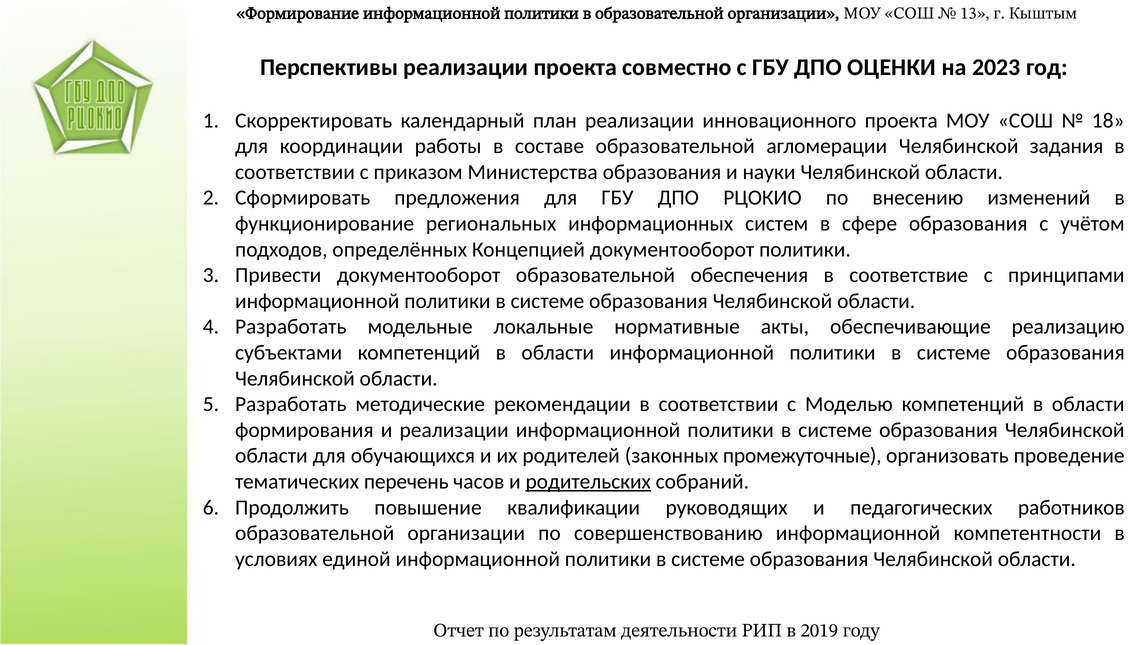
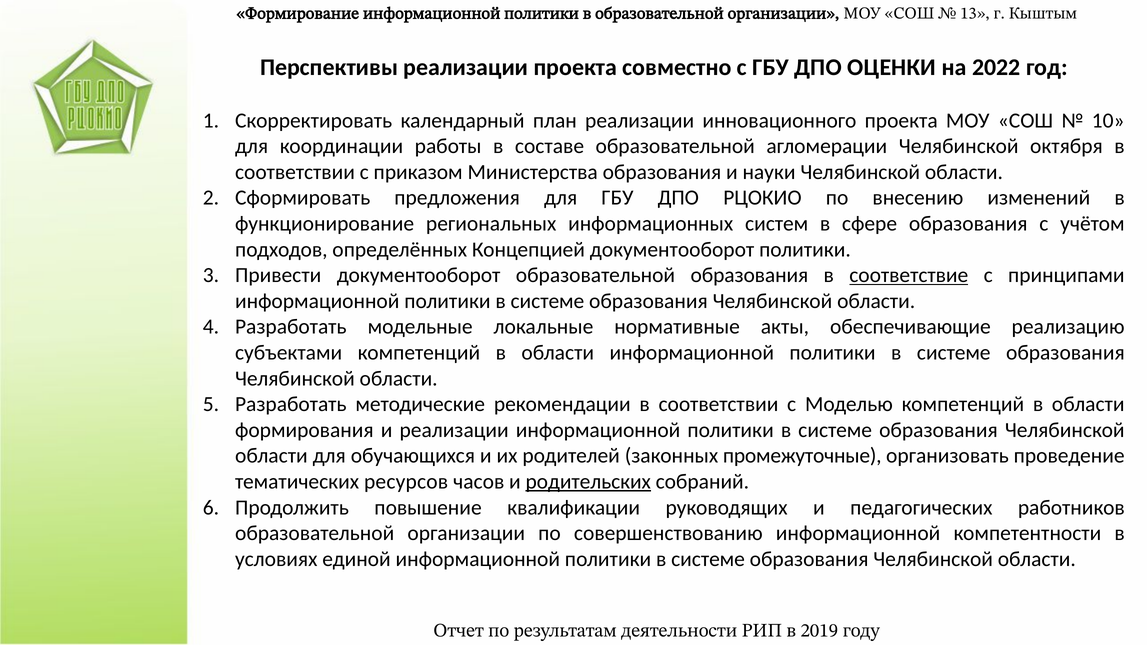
2023: 2023 -> 2022 (996, 68)
18: 18 -> 10 (1108, 120)
задания: задания -> октября (1066, 146)
образовательной обеспечения: обеспечения -> образования (749, 275)
соответствие underline: none -> present (909, 275)
перечень: перечень -> ресурсов (406, 482)
